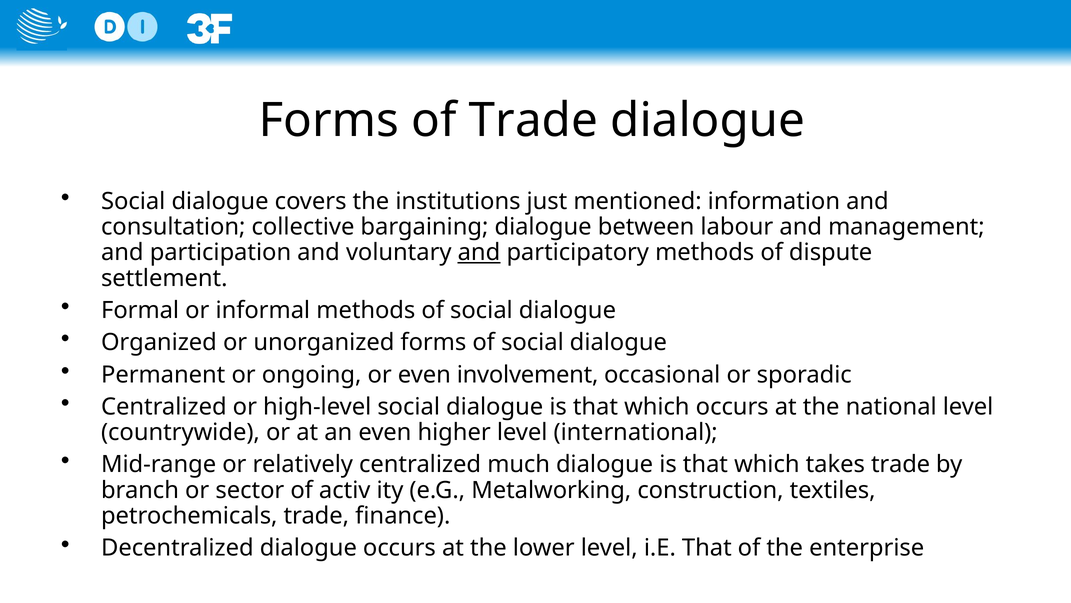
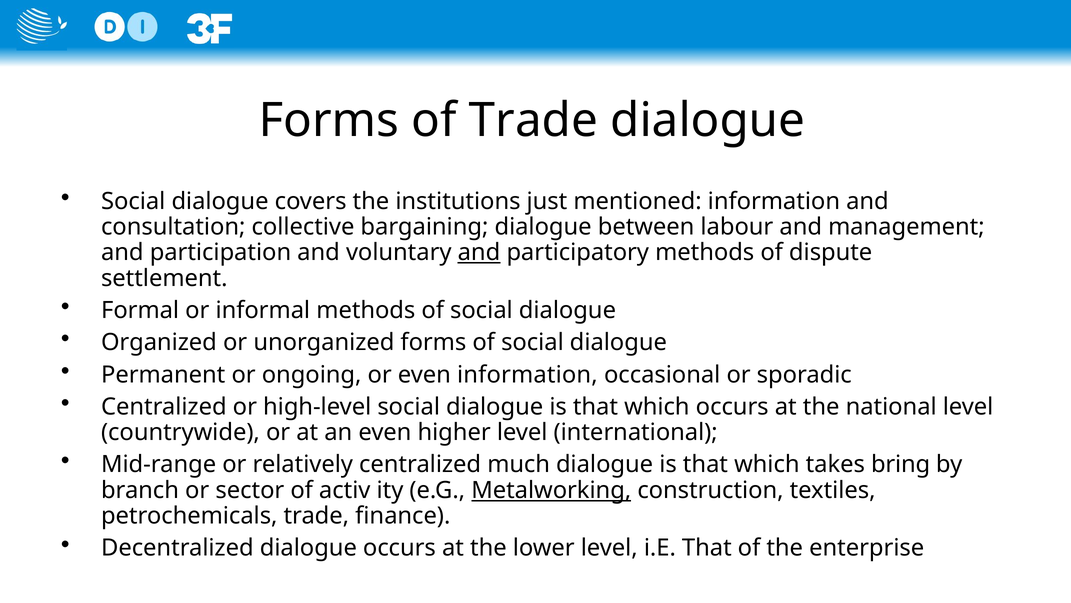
even involvement: involvement -> information (527, 374)
takes trade: trade -> bring (901, 464)
Metalworking underline: none -> present (551, 490)
